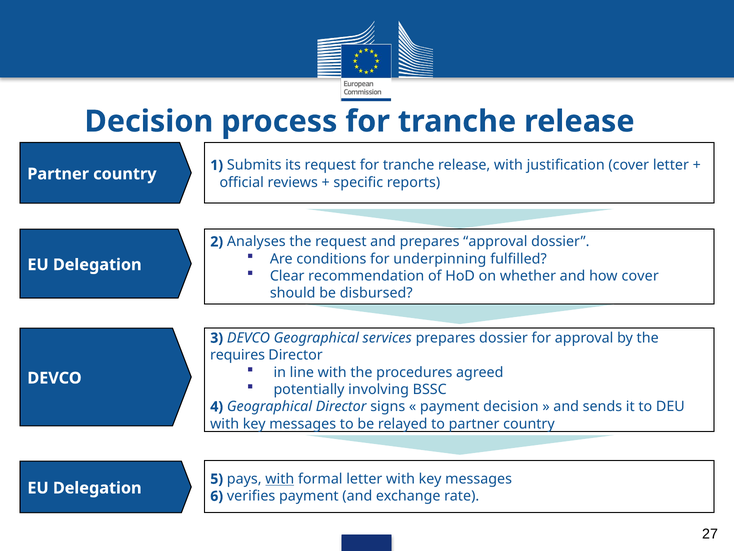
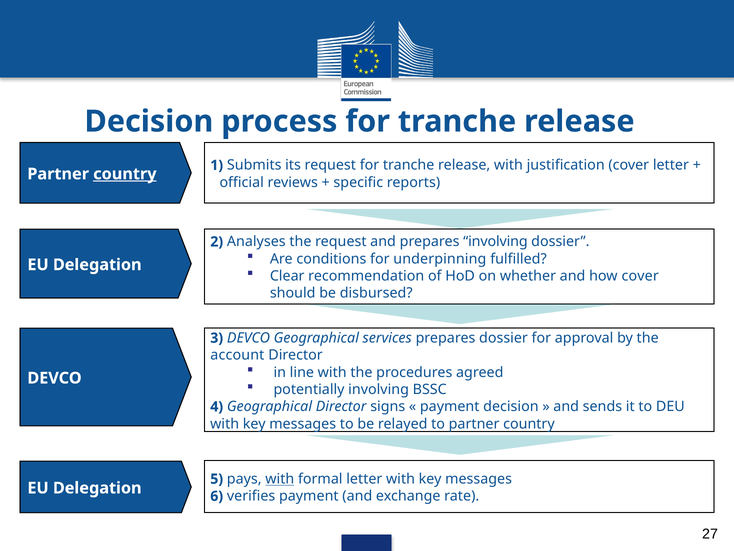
country underline: none -> present (125, 174)
prepares approval: approval -> involving (495, 242)
requires: requires -> account (237, 355)
